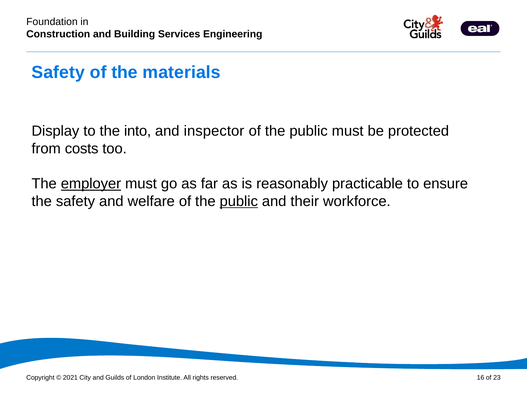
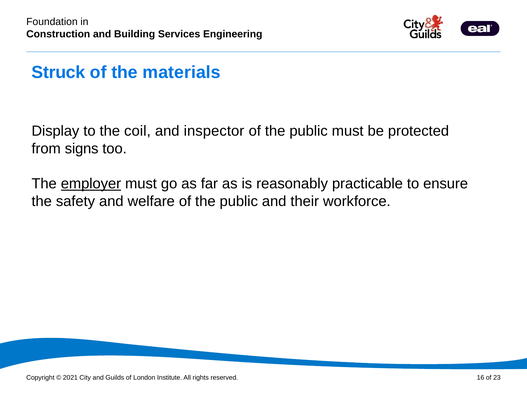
Safety: Safety -> Struck (58, 72)
into: into -> coil (137, 131)
costs: costs -> signs (82, 149)
public underline: present -> none (239, 201)
